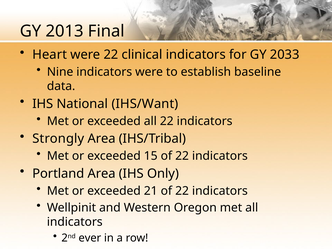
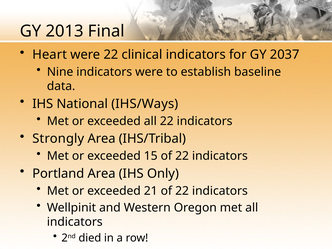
2033: 2033 -> 2037 (285, 55)
IHS/Want: IHS/Want -> IHS/Ways (145, 104)
ever: ever -> died (90, 238)
